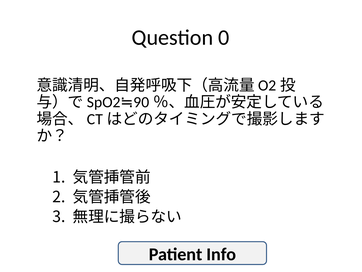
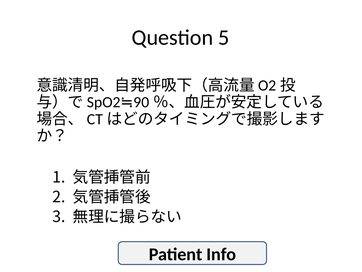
0: 0 -> 5 (224, 38)
